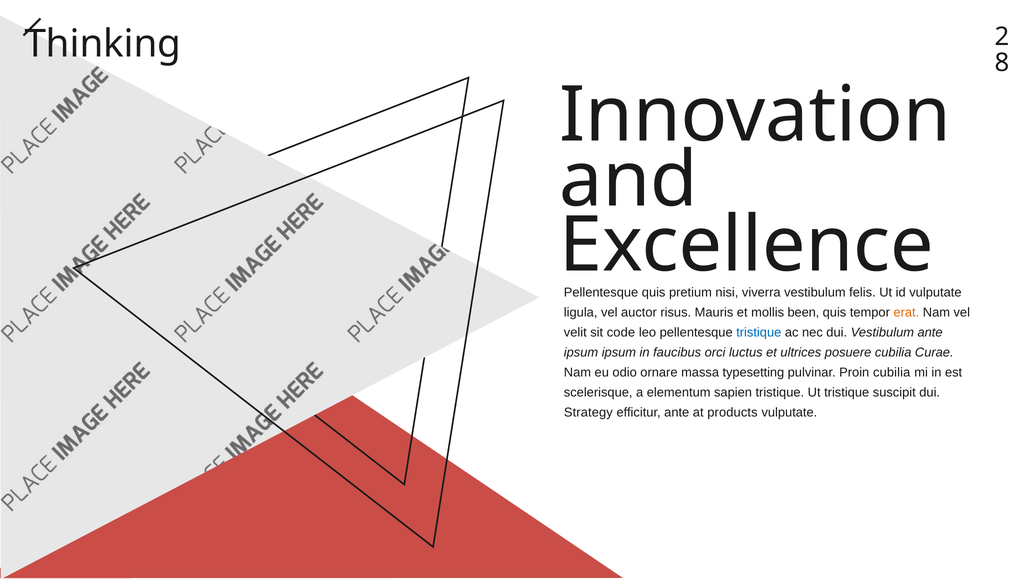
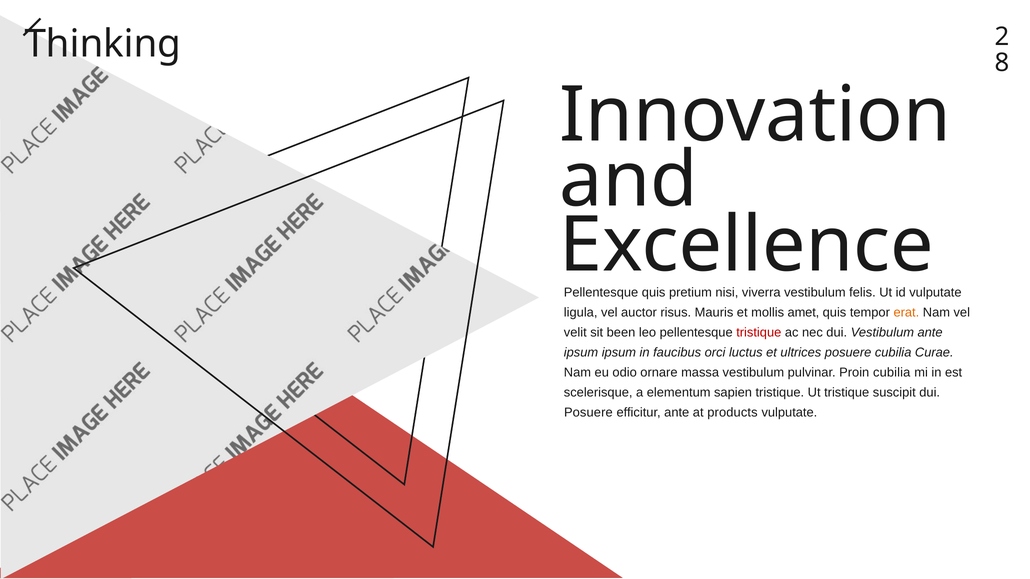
been: been -> amet (803, 313)
code: code -> been (621, 333)
tristique colour: blue -> red (759, 333)
massa typesetting: typesetting -> vestibulum (753, 373)
Strategy: Strategy -> Posuere (588, 413)
